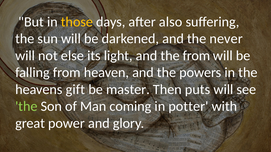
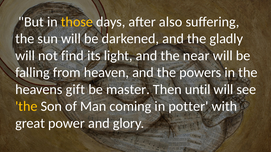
never: never -> gladly (226, 39)
else: else -> find (72, 56)
the from: from -> near (196, 56)
puts: puts -> until (198, 90)
the colour: light green -> yellow (26, 107)
